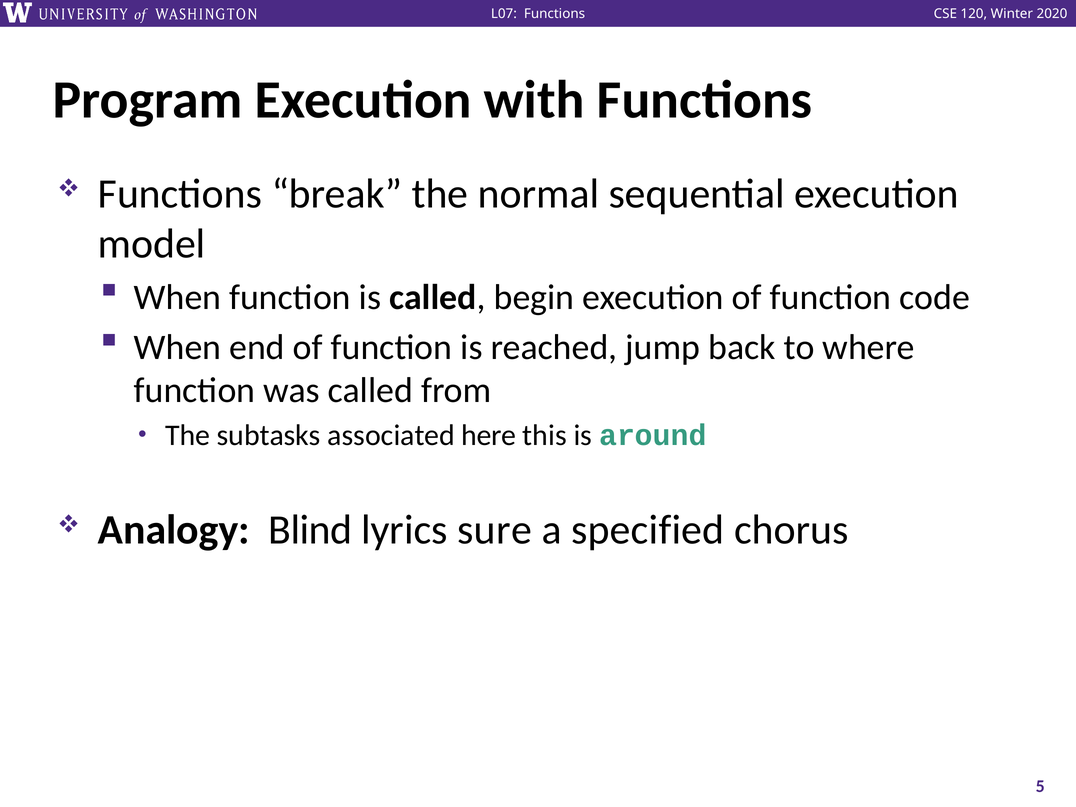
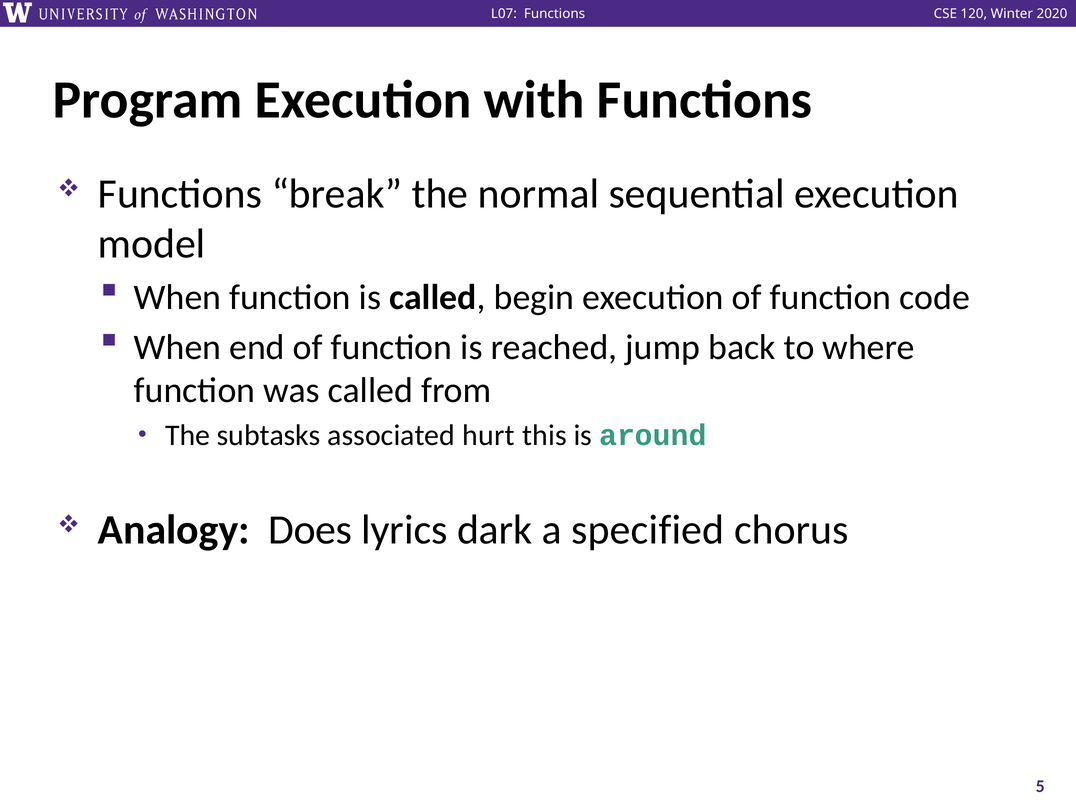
here: here -> hurt (488, 436)
Blind: Blind -> Does (310, 530)
sure: sure -> dark (495, 530)
